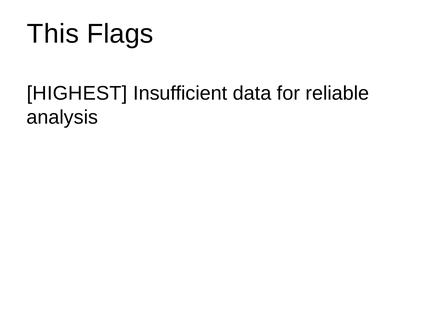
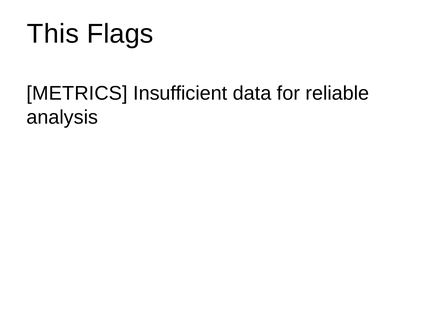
HIGHEST: HIGHEST -> METRICS (77, 93)
